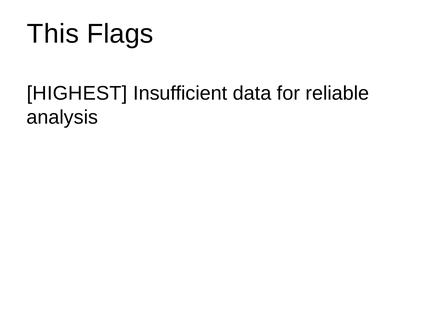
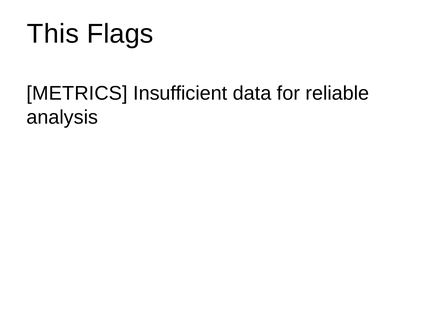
HIGHEST: HIGHEST -> METRICS (77, 93)
